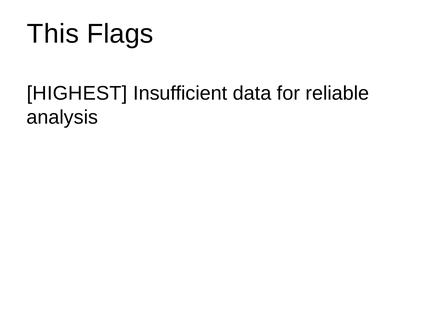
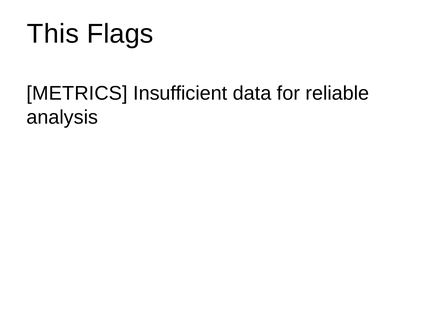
HIGHEST: HIGHEST -> METRICS (77, 93)
